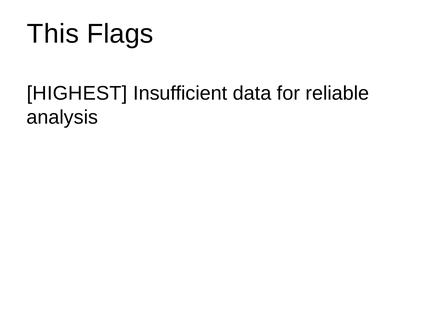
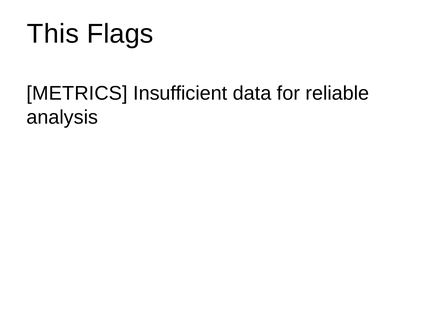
HIGHEST: HIGHEST -> METRICS (77, 93)
